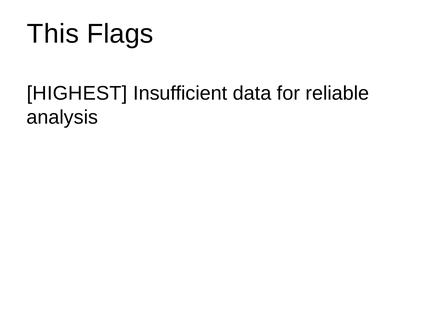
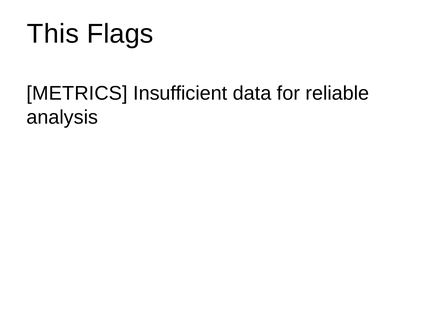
HIGHEST: HIGHEST -> METRICS (77, 93)
